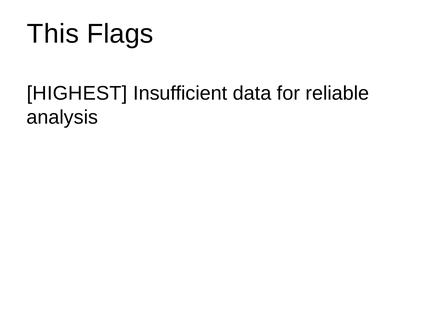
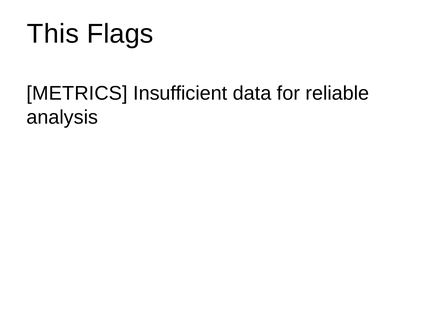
HIGHEST: HIGHEST -> METRICS (77, 93)
